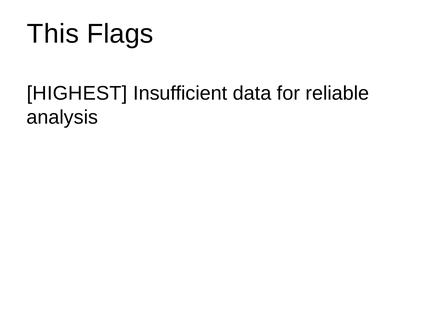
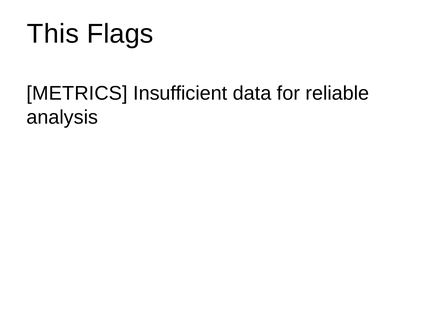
HIGHEST: HIGHEST -> METRICS (77, 93)
